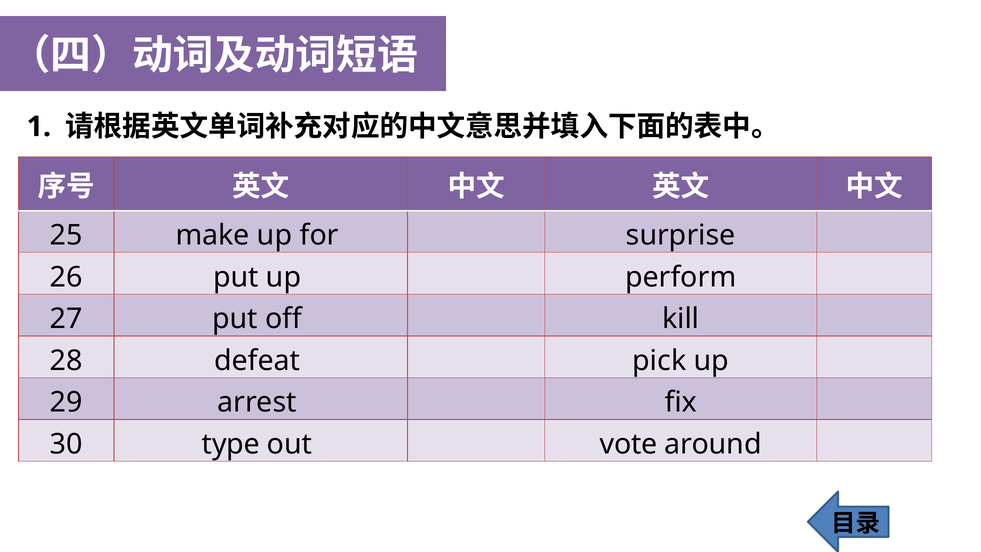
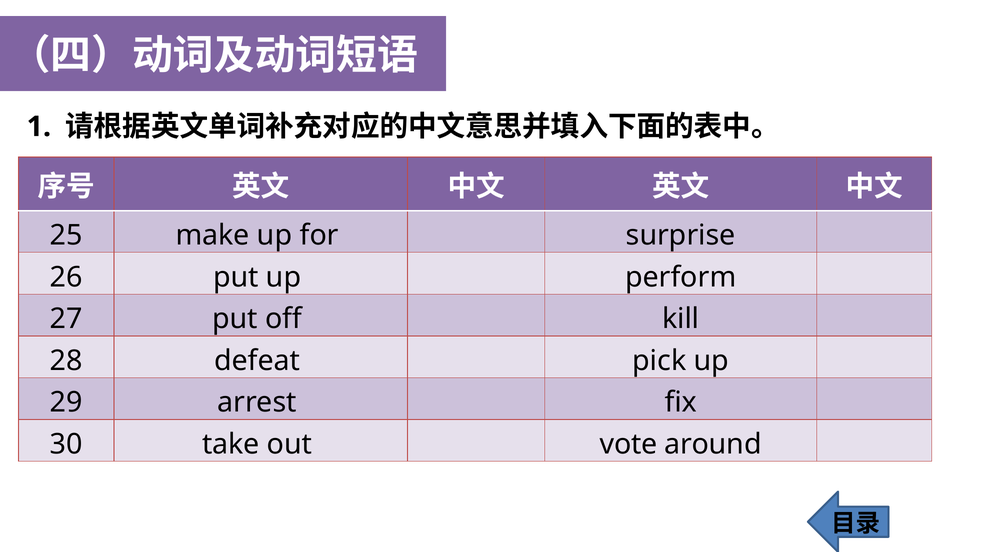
type: type -> take (231, 444)
